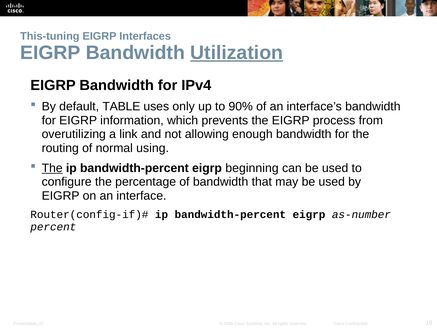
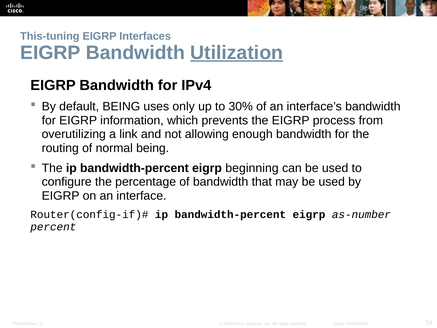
default TABLE: TABLE -> BEING (121, 107)
90%: 90% -> 30% (241, 107)
normal using: using -> being (153, 148)
The underline: present -> none (52, 168)
